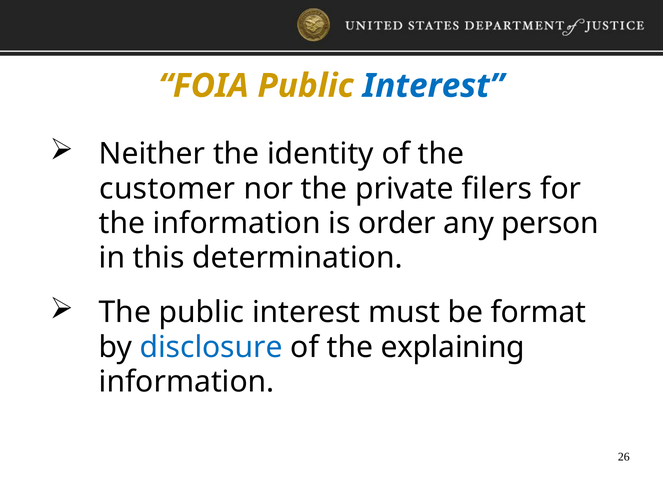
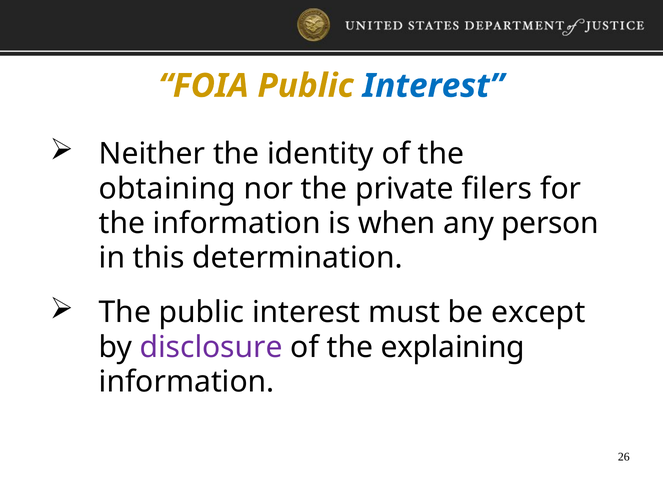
customer: customer -> obtaining (167, 189)
order: order -> when (397, 223)
format: format -> except (538, 313)
disclosure colour: blue -> purple (211, 347)
